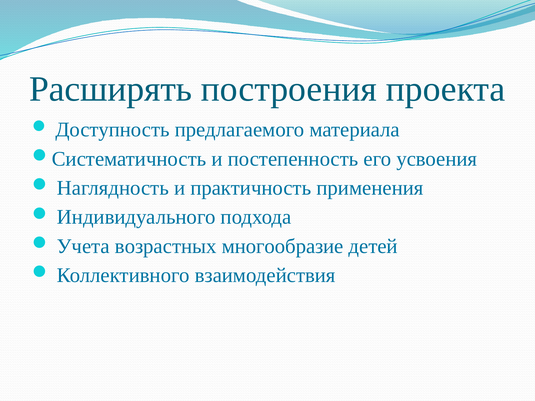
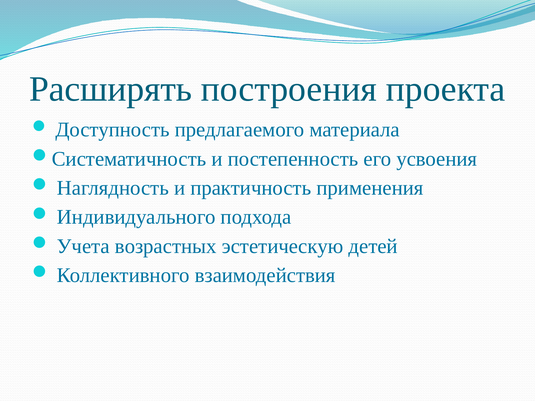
многообразие: многообразие -> эстетическую (283, 246)
